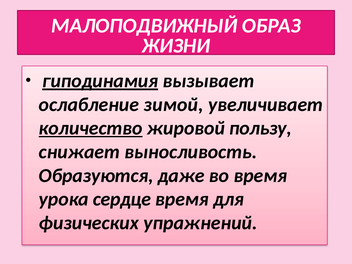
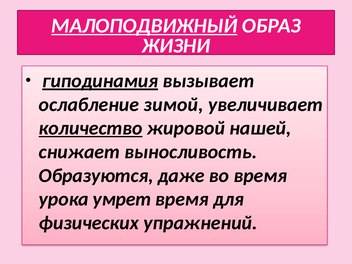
МАЛОПОДВИЖНЫЙ underline: none -> present (144, 26)
пользу: пользу -> нашей (260, 128)
сердце: сердце -> умрет (122, 199)
